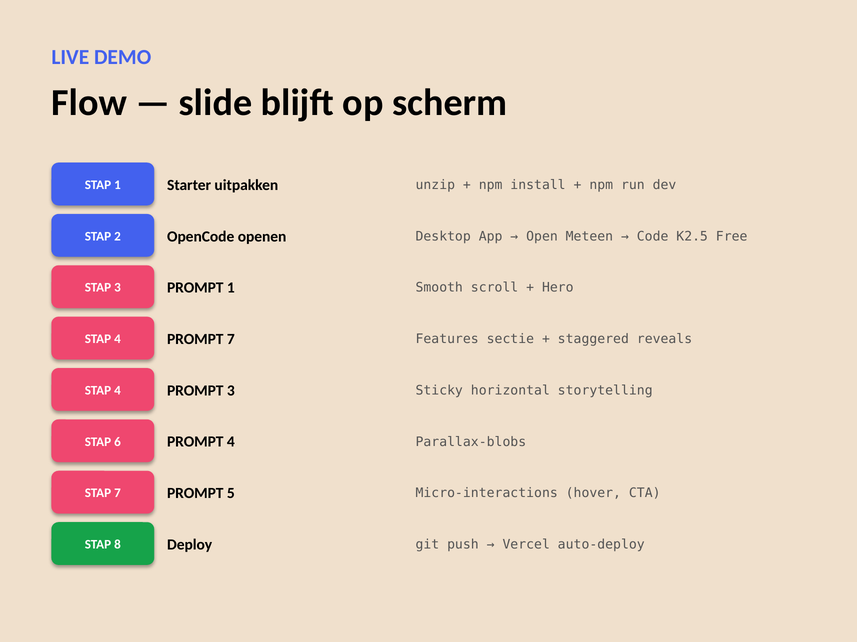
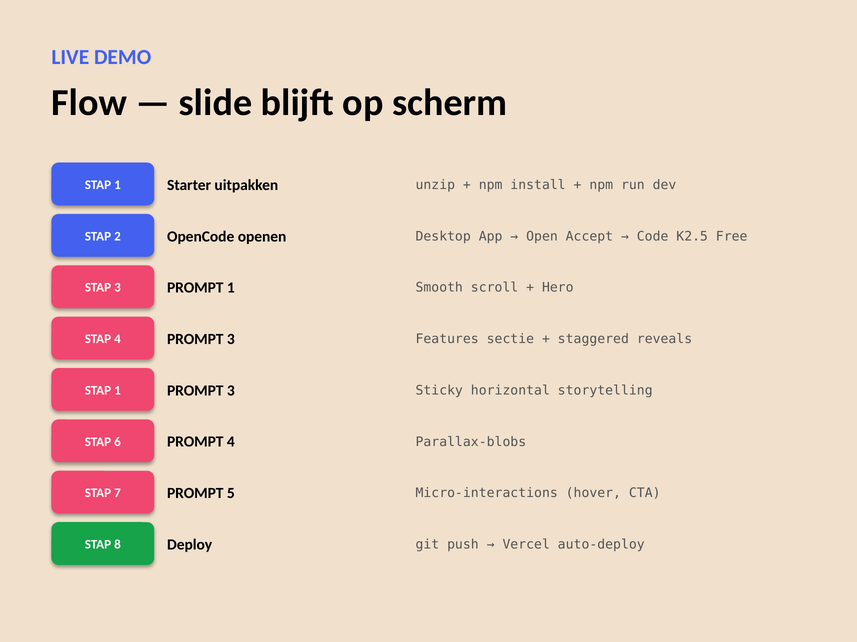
Meteen: Meteen -> Accept (589, 237)
4 PROMPT 7: 7 -> 3 (231, 340)
4: 4 -> 1 (117, 391)
